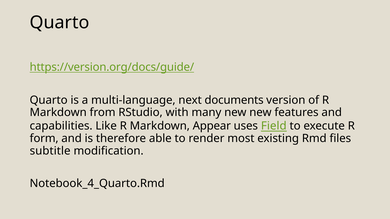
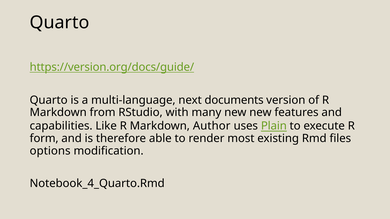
Appear: Appear -> Author (212, 126)
Field: Field -> Plain (274, 126)
subtitle: subtitle -> options (50, 151)
